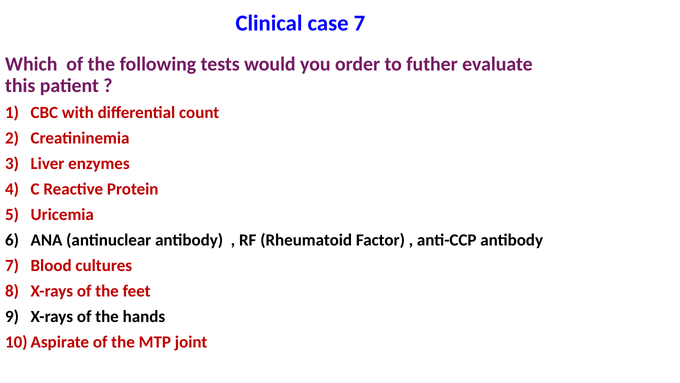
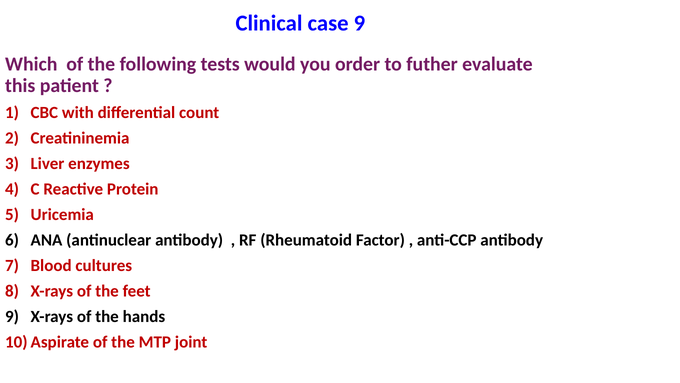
case 7: 7 -> 9 (359, 23)
